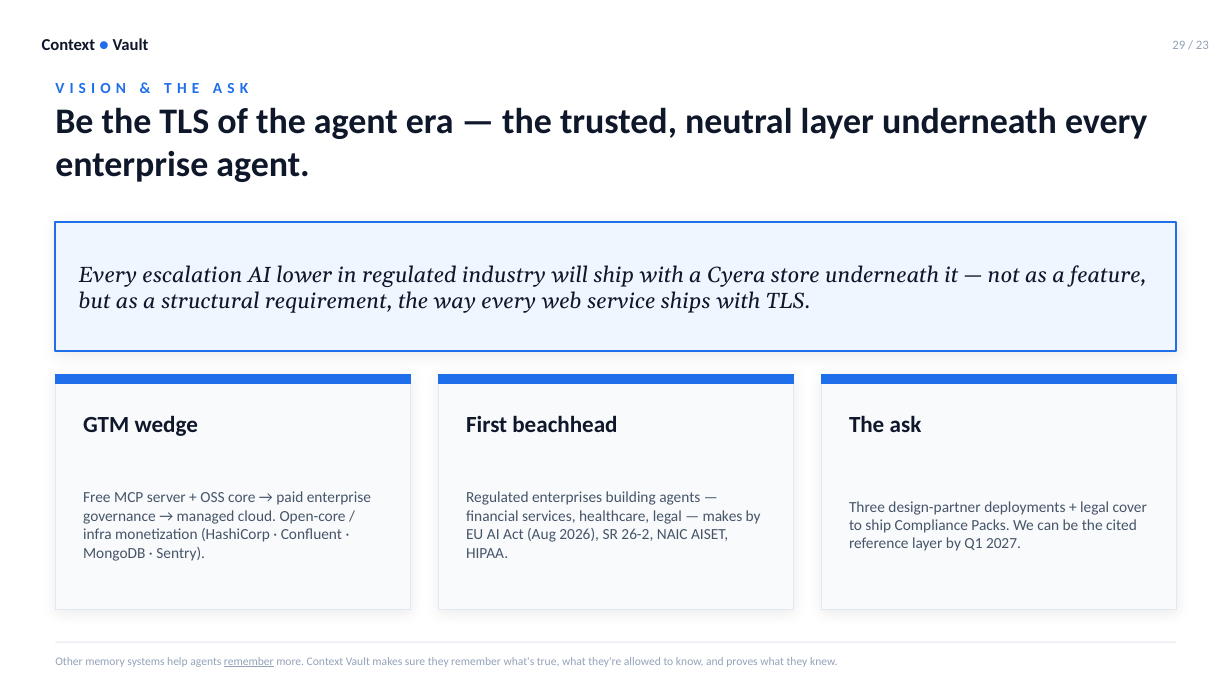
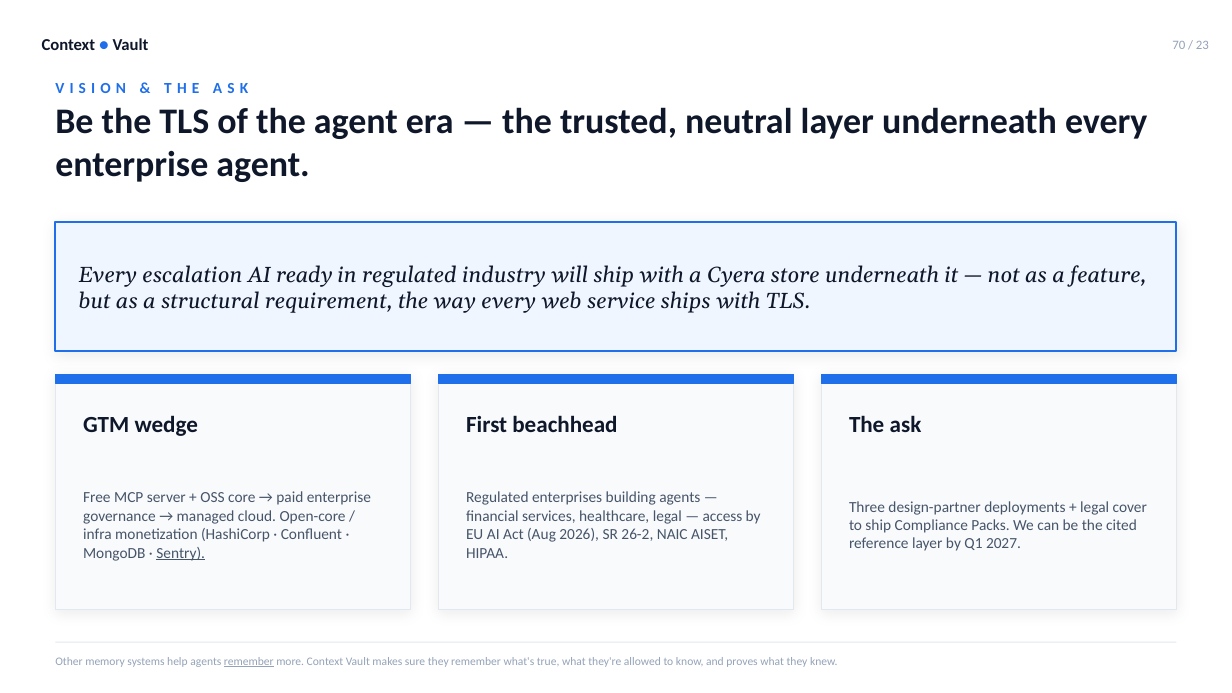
29: 29 -> 70 (1179, 45)
lower: lower -> ready (304, 275)
makes: makes -> access (722, 516)
Sentry underline: none -> present (181, 553)
